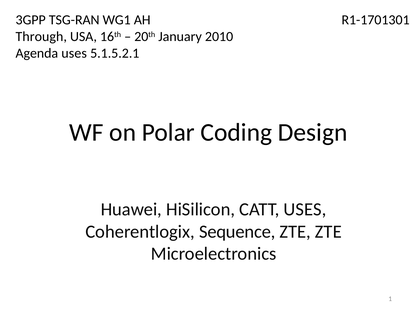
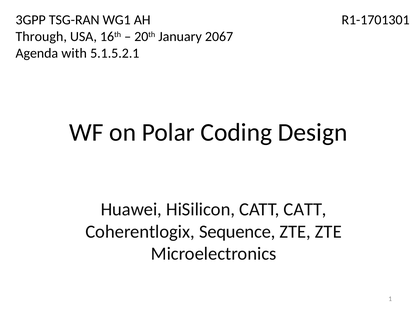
2010: 2010 -> 2067 (219, 37)
Agenda uses: uses -> with (74, 53)
CATT USES: USES -> CATT (305, 209)
